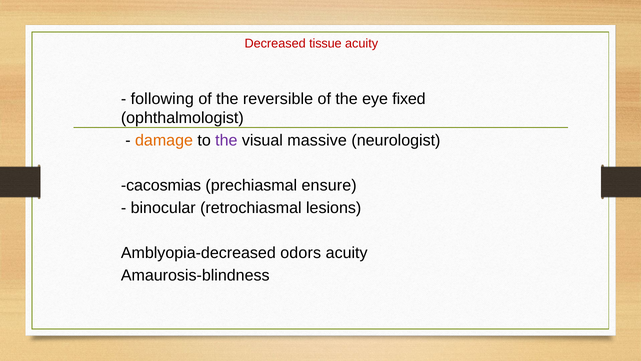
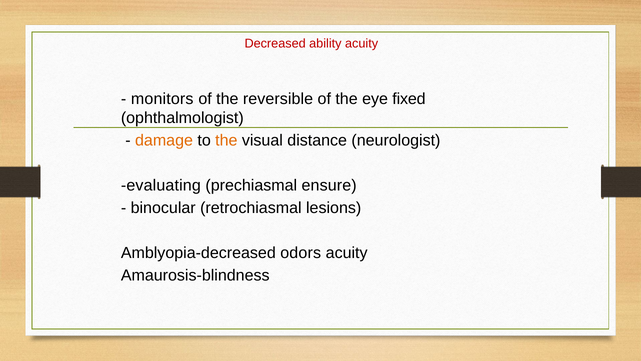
tissue: tissue -> ability (325, 44)
following: following -> monitors (162, 99)
the colour: purple -> orange (226, 140)
massive: massive -> distance (317, 140)
cacosmias: cacosmias -> evaluating (161, 185)
